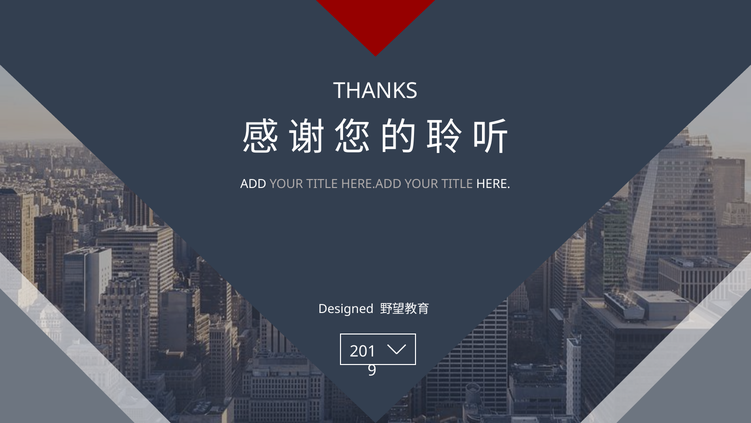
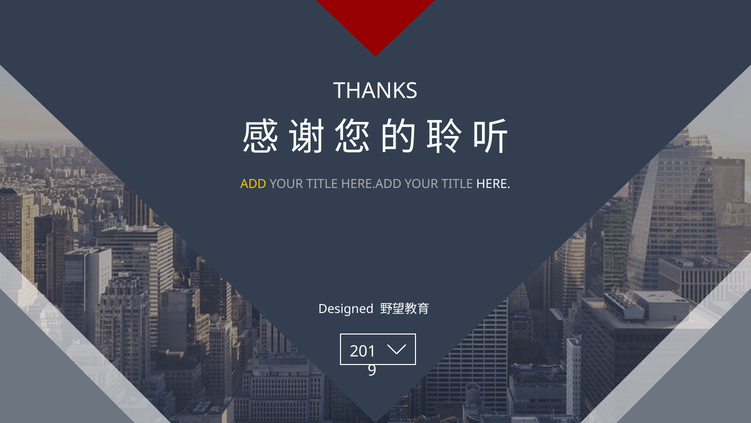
ADD colour: white -> yellow (253, 184)
